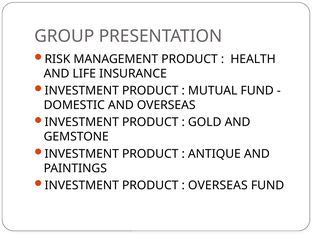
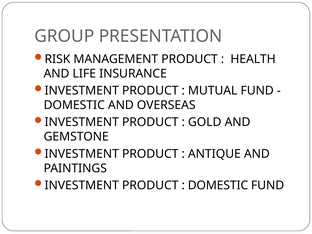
OVERSEAS: OVERSEAS -> DOMESTIC (218, 185)
